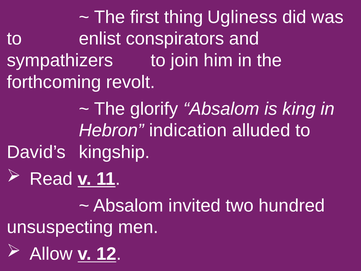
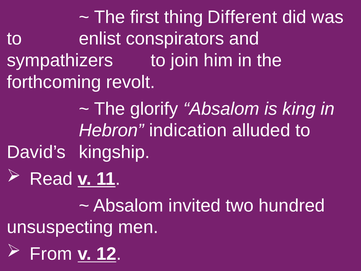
Ugliness: Ugliness -> Different (242, 17)
Allow: Allow -> From (51, 254)
